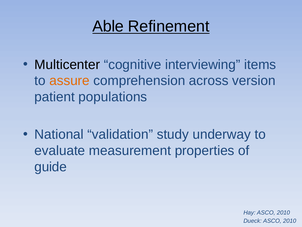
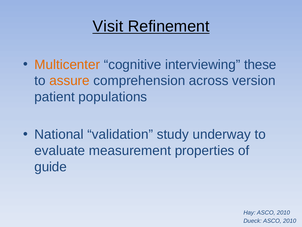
Able: Able -> Visit (108, 26)
Multicenter colour: black -> orange (67, 64)
items: items -> these (260, 64)
